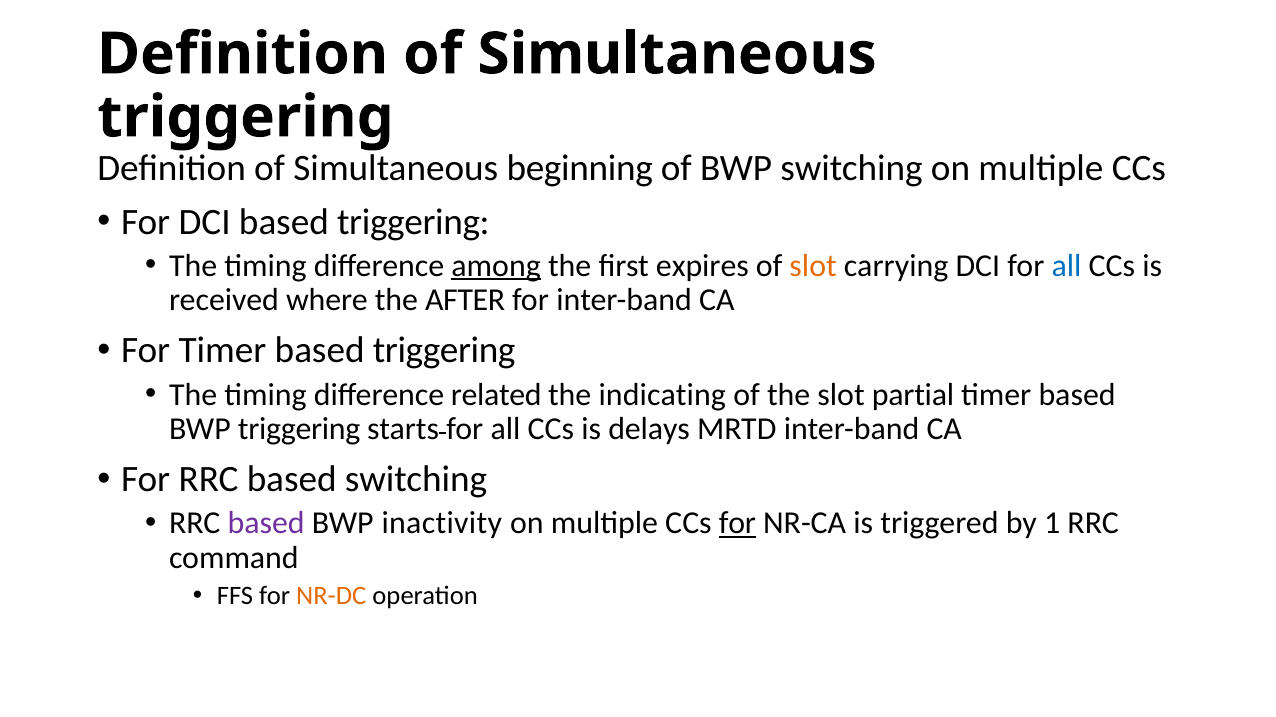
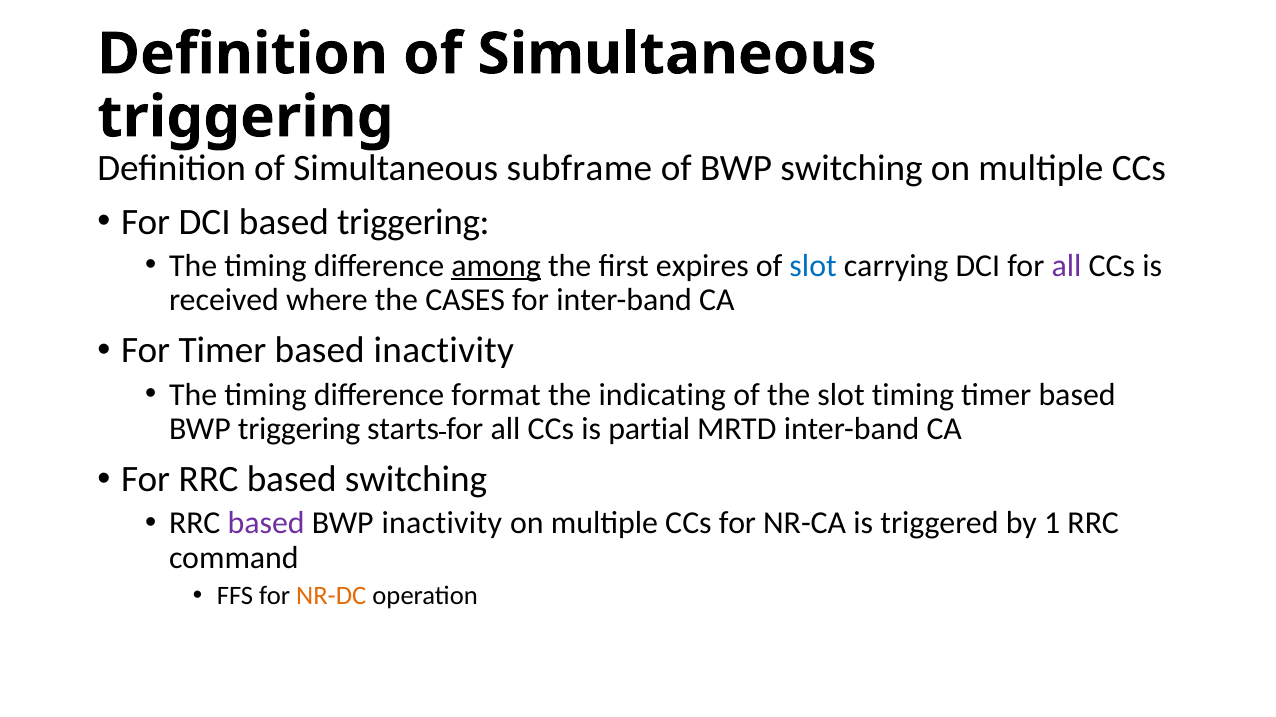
beginning: beginning -> subframe (579, 169)
slot colour: orange -> blue (813, 266)
all colour: blue -> purple (1067, 266)
AFTER: AFTER -> CASES (465, 300)
Timer based triggering: triggering -> inactivity (444, 351)
related: related -> format (496, 395)
slot partial: partial -> timing (913, 395)
delays: delays -> partial (649, 429)
for underline: present -> none (738, 524)
